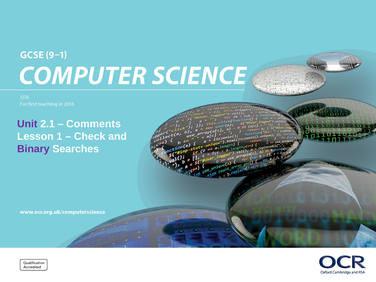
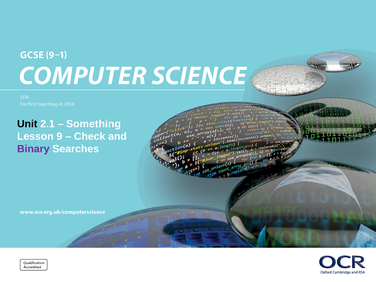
Unit colour: purple -> black (27, 124)
Comments: Comments -> Something (94, 124)
1: 1 -> 9 (59, 136)
